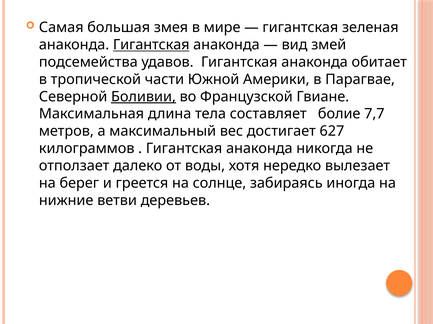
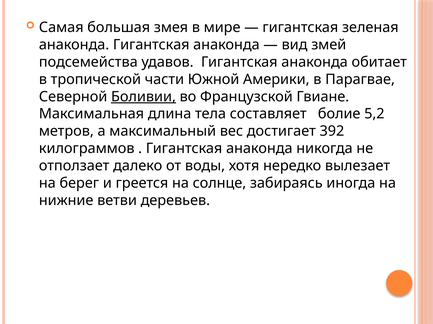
Гигантская underline: present -> none (151, 45)
7,7: 7,7 -> 5,2 (374, 114)
627: 627 -> 392 (332, 131)
